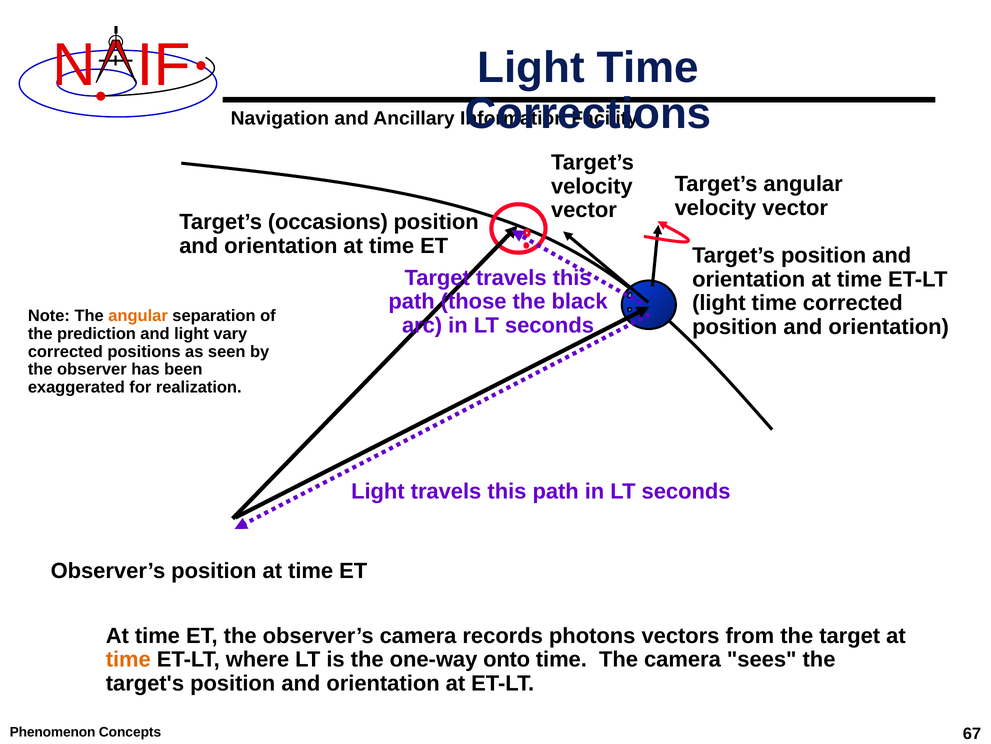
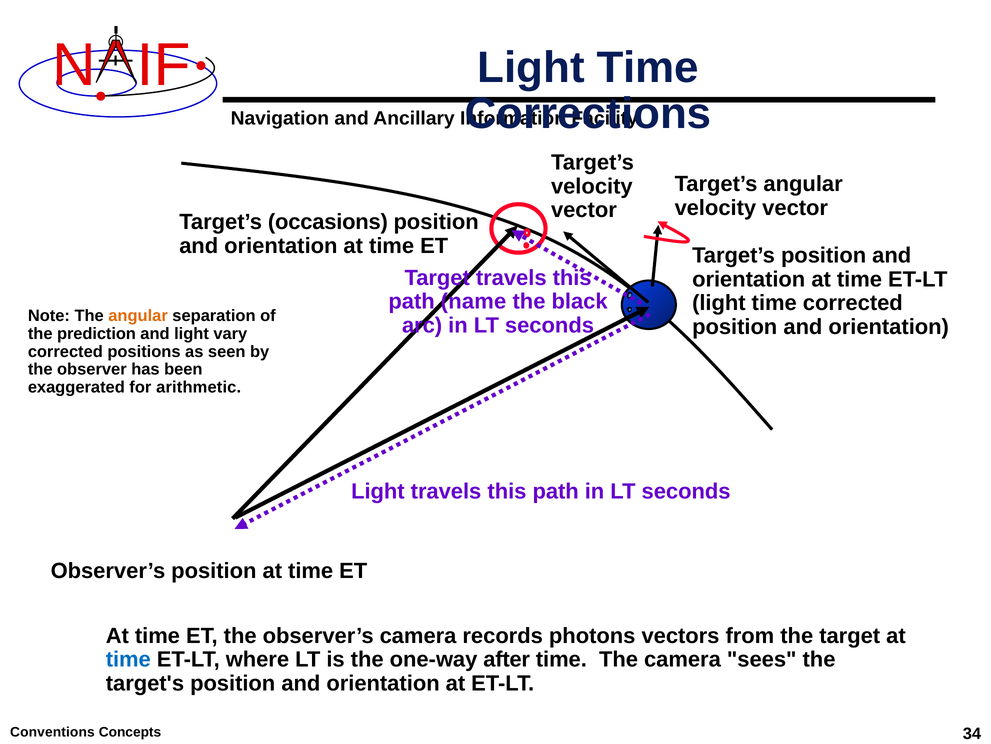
those: those -> name (474, 301)
realization: realization -> arithmetic (199, 387)
time colour: orange -> blue (128, 659)
onto: onto -> after (507, 659)
Phenomenon: Phenomenon -> Conventions (52, 732)
67: 67 -> 34 (972, 733)
